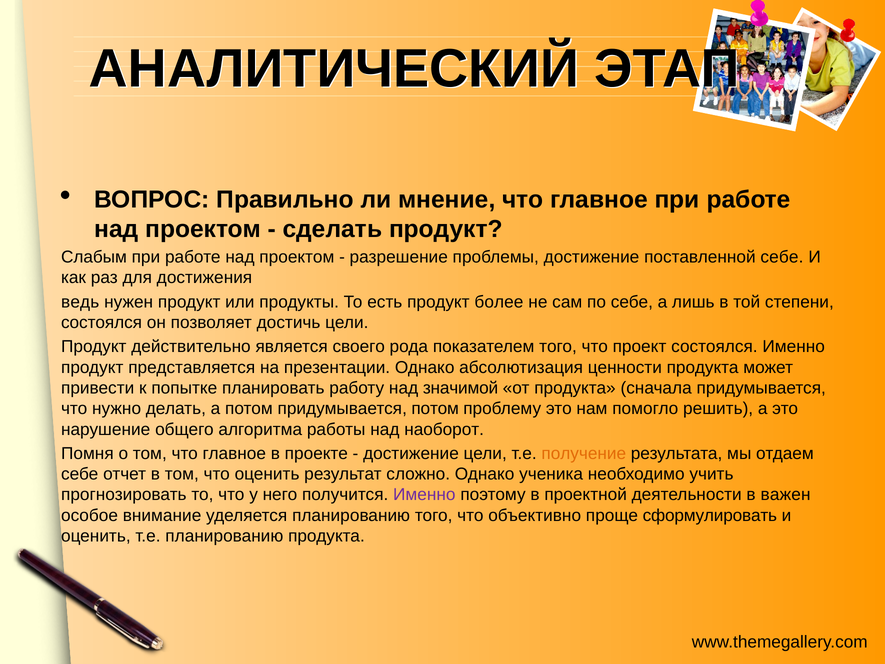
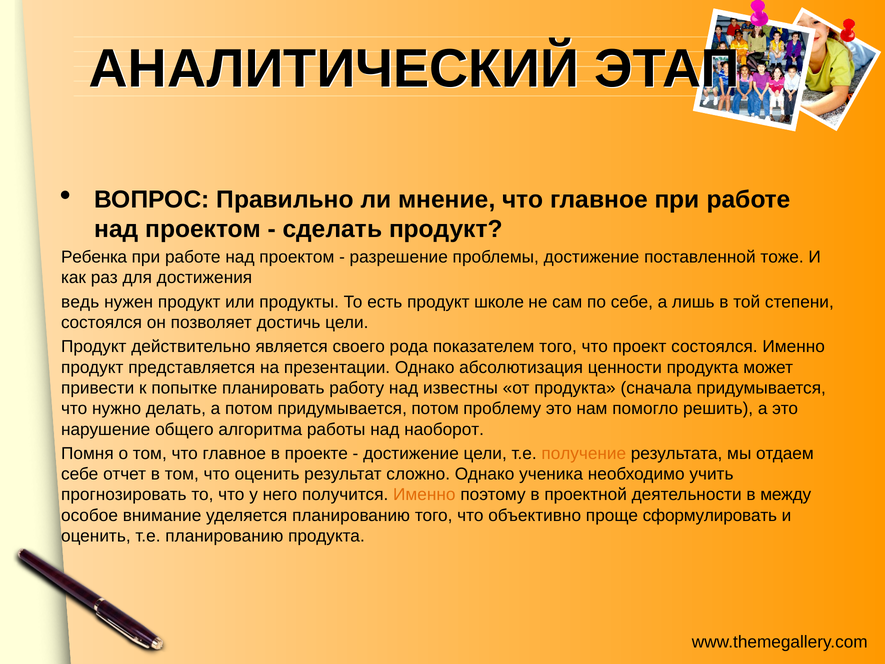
Слабым: Слабым -> Ребенка (94, 257)
поставленной себе: себе -> тоже (782, 257)
более: более -> школе (499, 302)
значимой: значимой -> известны (460, 388)
Именно colour: purple -> orange (424, 495)
важен: важен -> между (786, 495)
